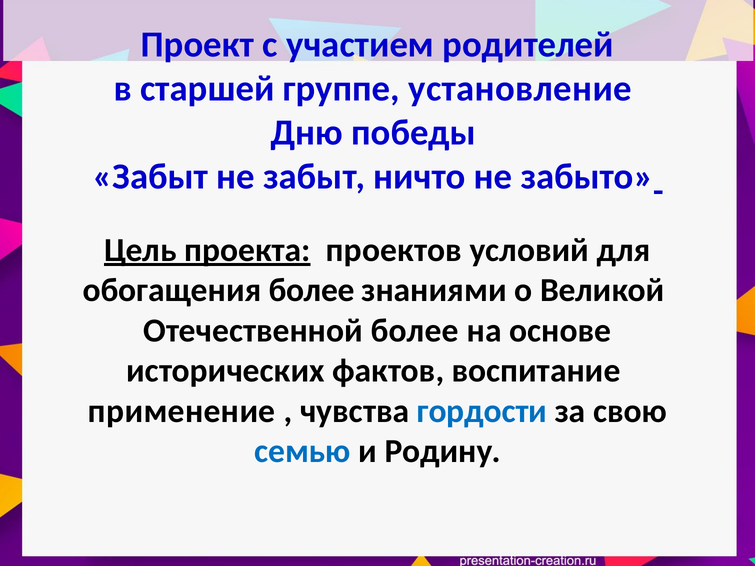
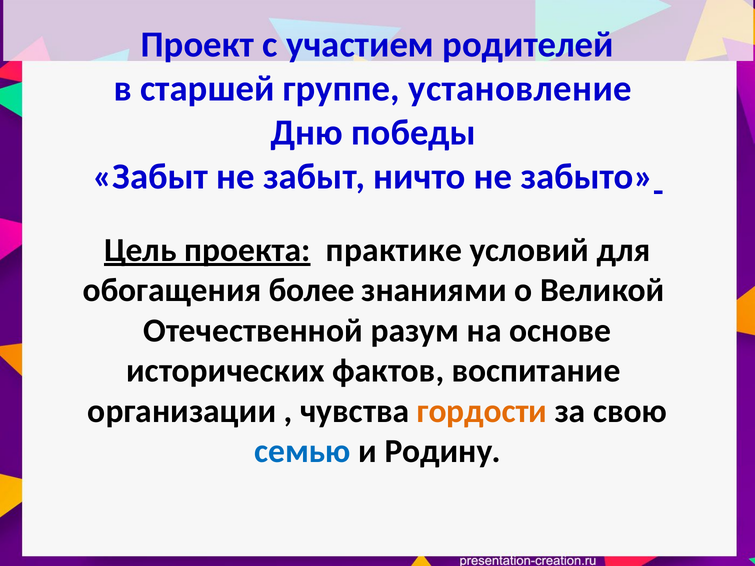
проектов: проектов -> практике (394, 250)
Отечественной более: более -> разум (415, 331)
применение: применение -> организации (182, 411)
гордости colour: blue -> orange (482, 411)
